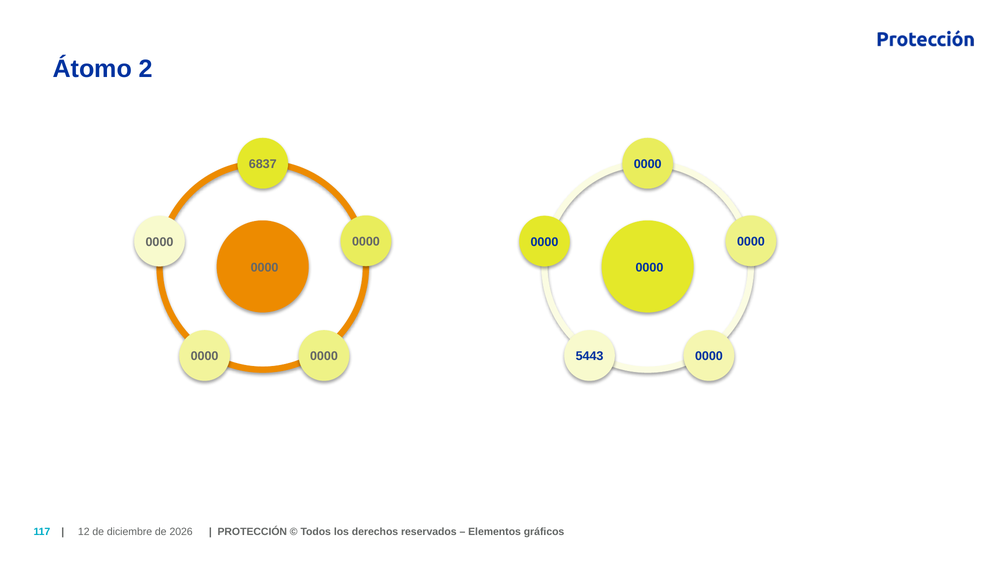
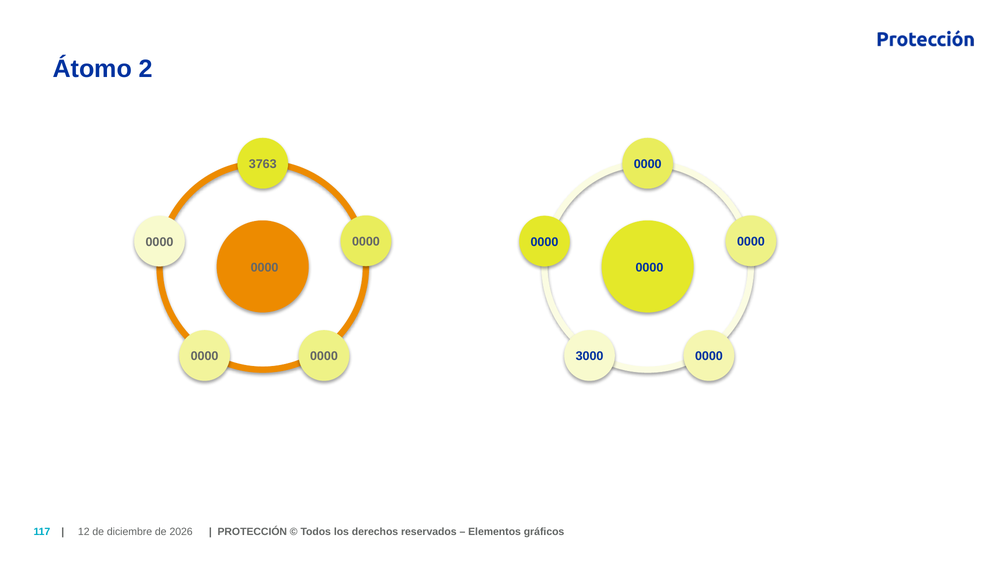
6837: 6837 -> 3763 (263, 164)
5443: 5443 -> 3000 (590, 356)
